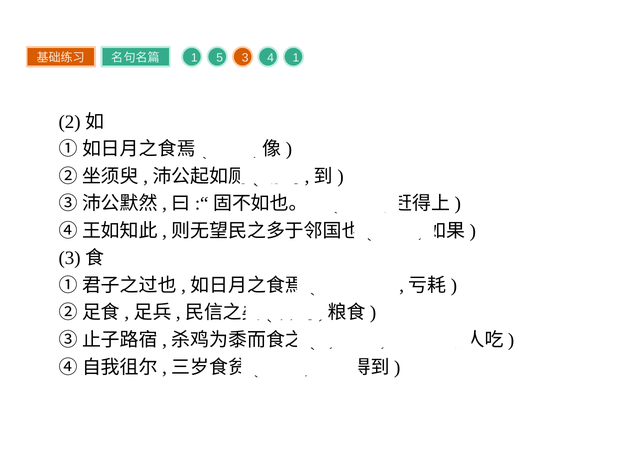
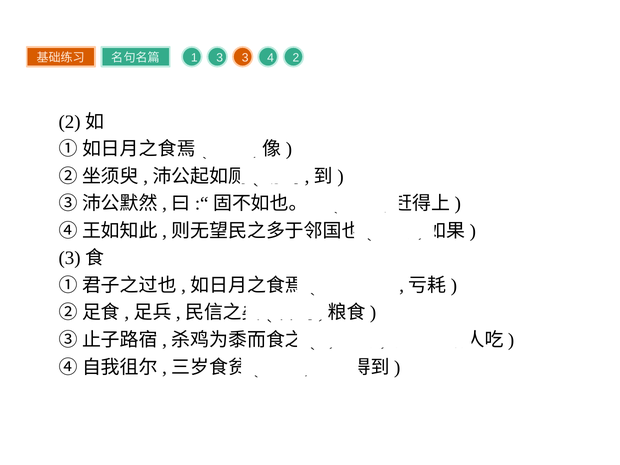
1 5: 5 -> 3 (220, 58)
4 1: 1 -> 2 (296, 58)
